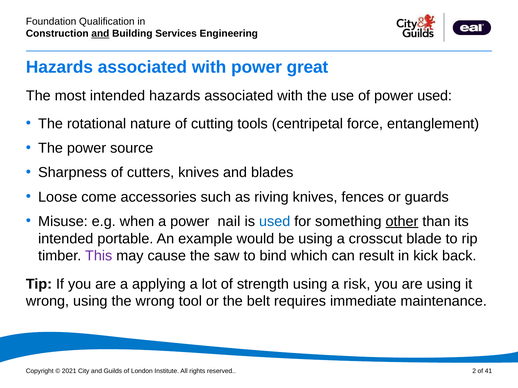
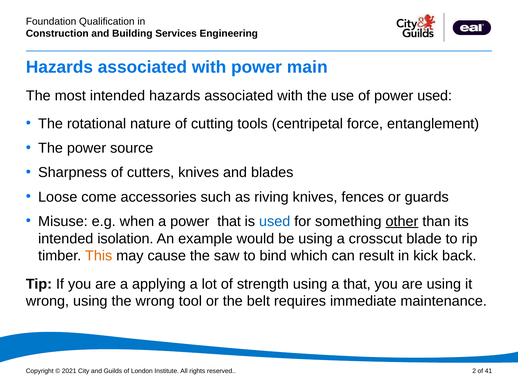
and underline: present -> none (100, 34)
great: great -> main (307, 67)
power nail: nail -> that (229, 222)
portable: portable -> isolation (125, 239)
This colour: purple -> orange (99, 256)
a risk: risk -> that (357, 284)
